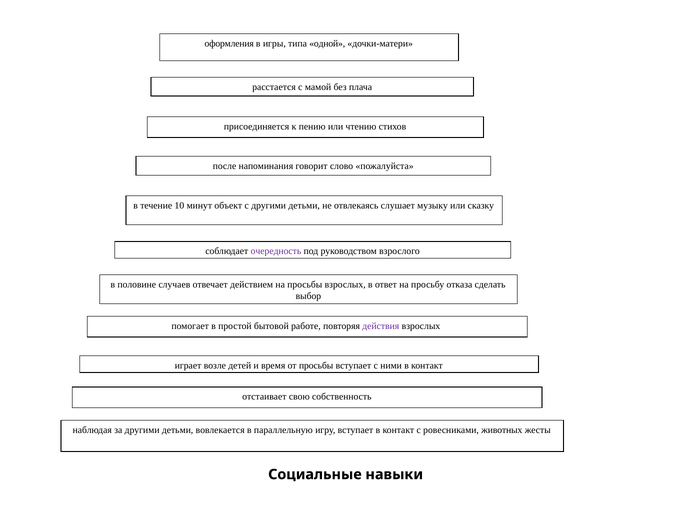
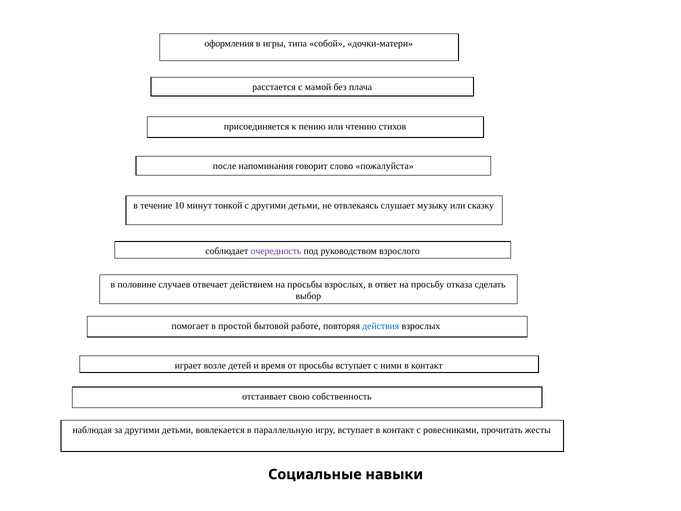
одной: одной -> собой (327, 43)
объект: объект -> тонкой (228, 205)
действия colour: purple -> blue (381, 326)
животных: животных -> прочитать (502, 430)
